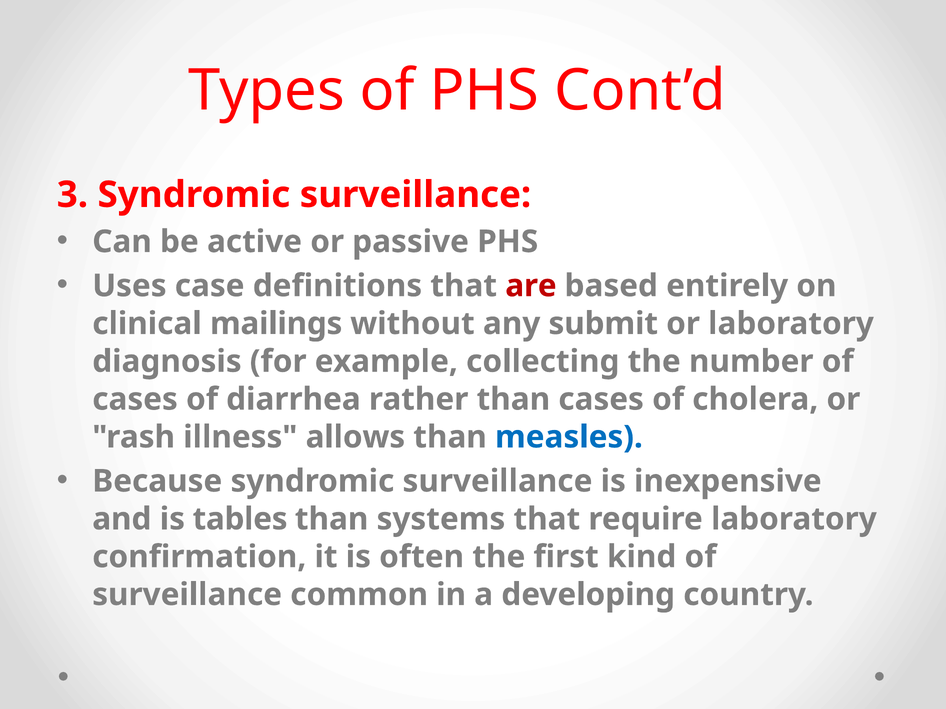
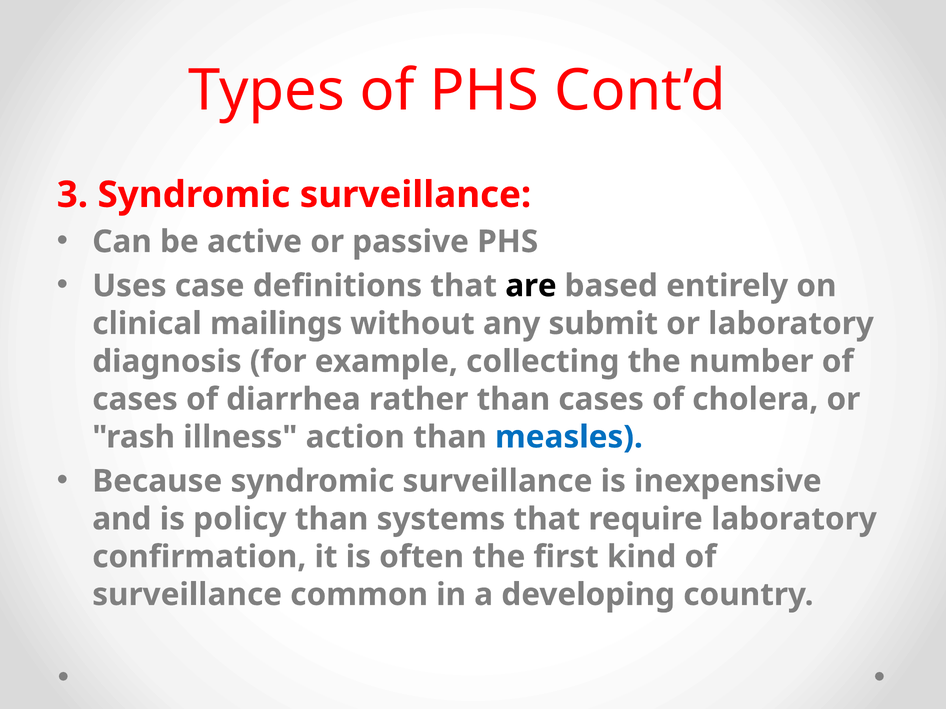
are colour: red -> black (531, 286)
allows: allows -> action (355, 437)
tables: tables -> policy (240, 519)
